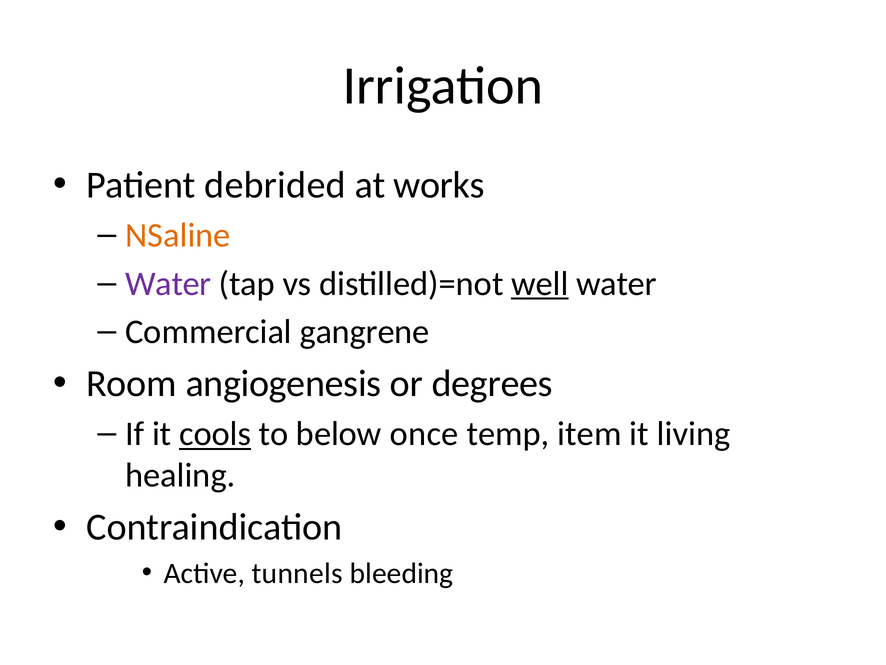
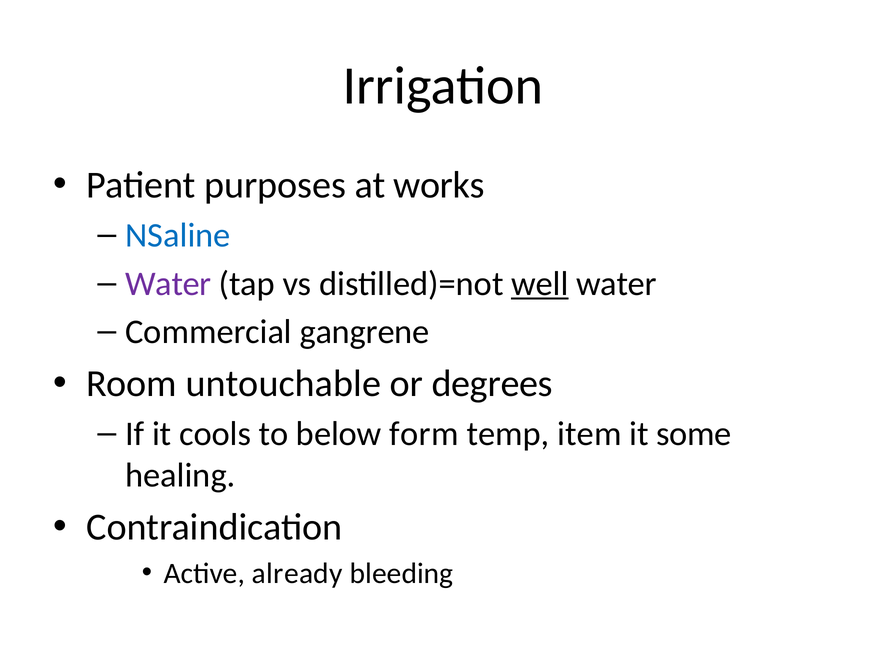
debrided: debrided -> purposes (275, 185)
NSaline colour: orange -> blue (178, 235)
angiogenesis: angiogenesis -> untouchable (283, 384)
cools underline: present -> none (215, 434)
once: once -> form (424, 434)
living: living -> some (694, 434)
tunnels: tunnels -> already (297, 573)
